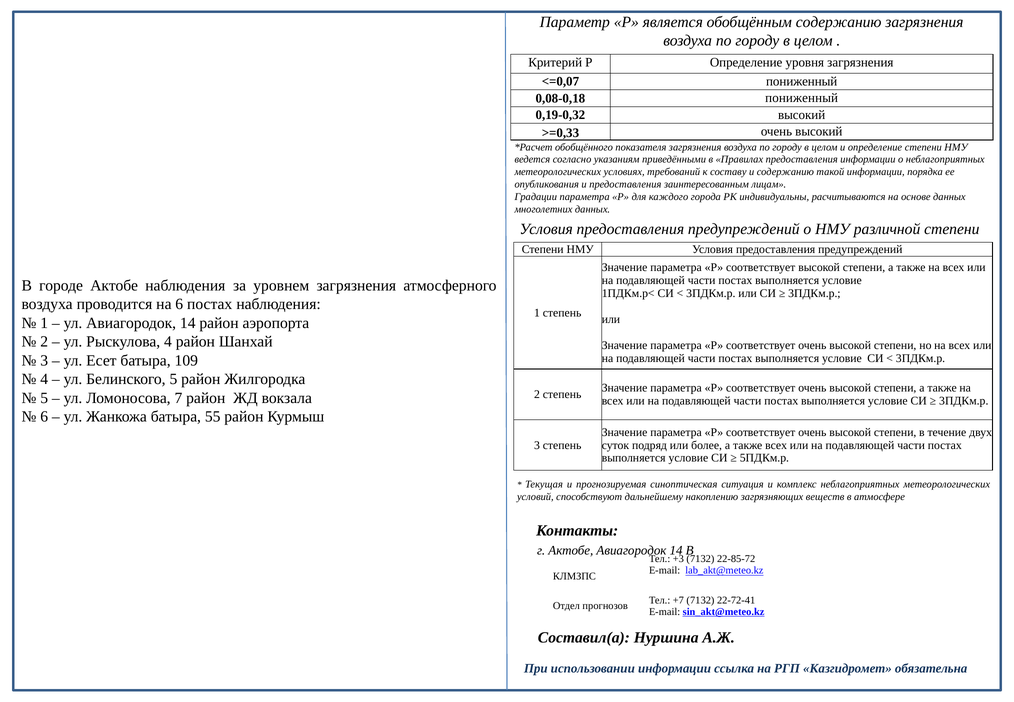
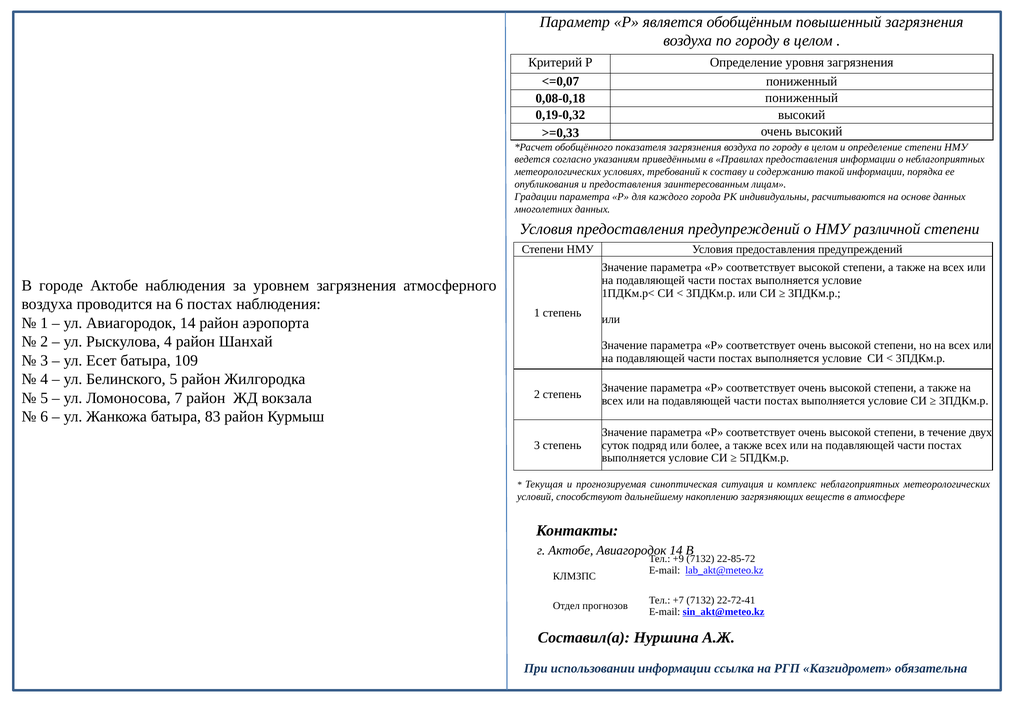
обобщённым содержанию: содержанию -> повышенный (839, 22)
55: 55 -> 83 (213, 417)
+3: +3 -> +9 (678, 559)
